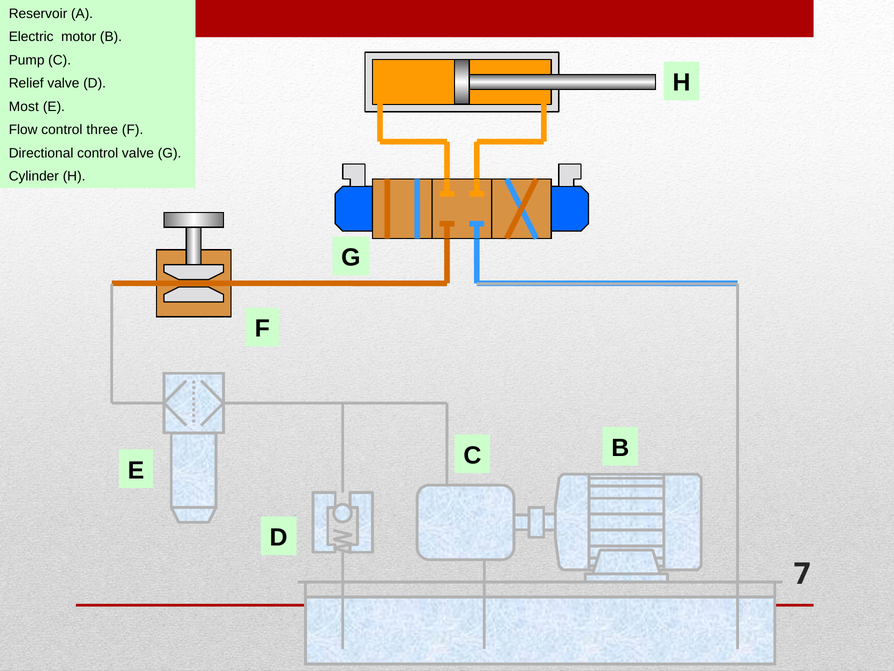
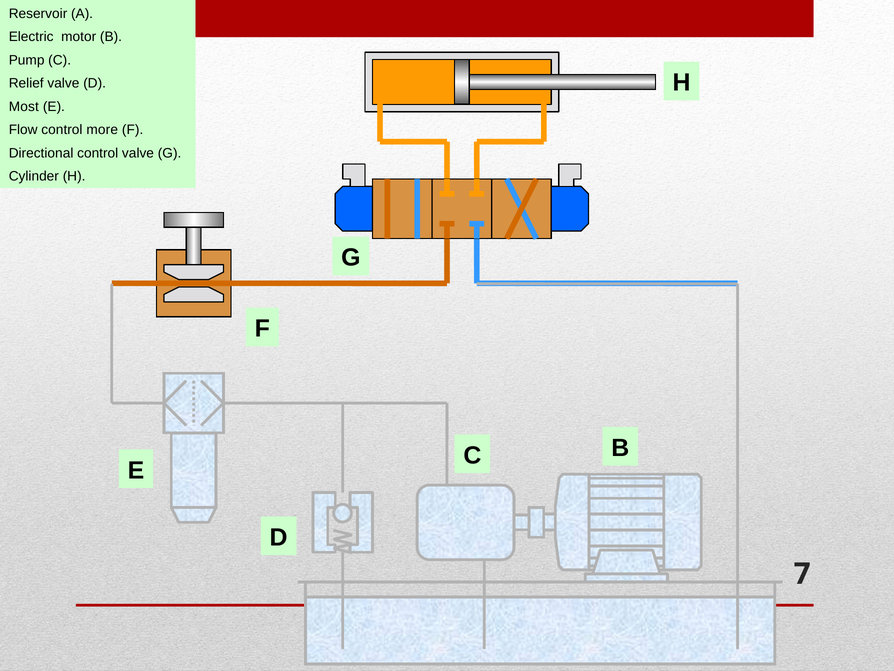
three: three -> more (102, 130)
